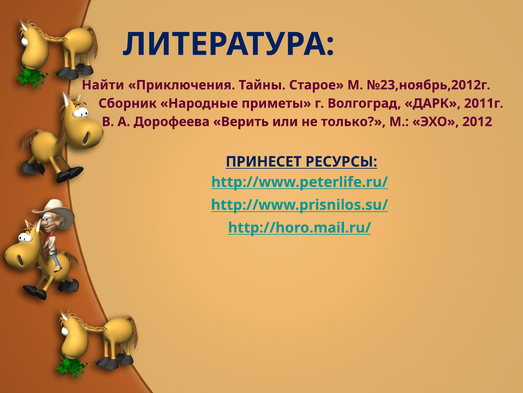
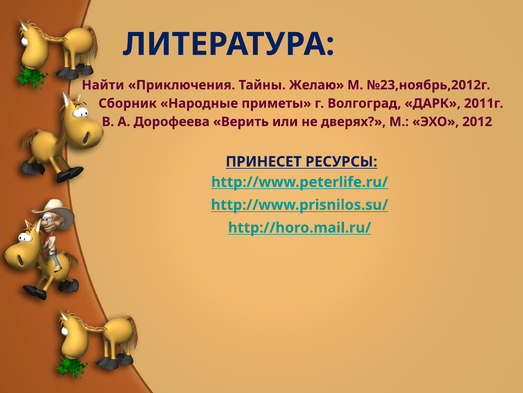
Старое: Старое -> Желаю (317, 85)
только: только -> дверях (353, 122)
